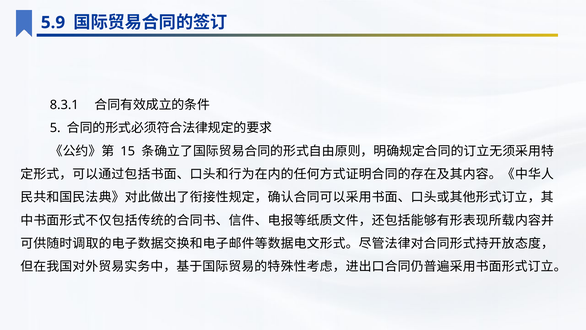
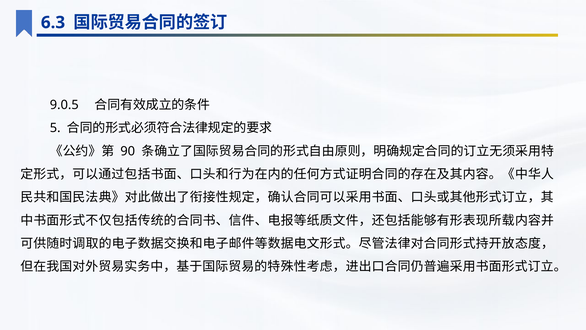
5.9: 5.9 -> 6.3 (53, 22)
8.3.1: 8.3.1 -> 9.0.5 (64, 105)
15: 15 -> 90 (128, 151)
